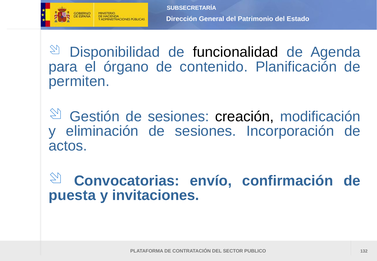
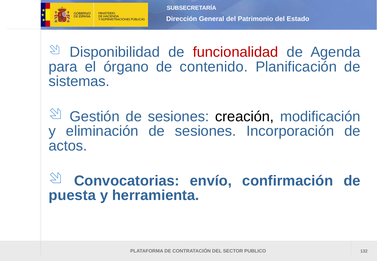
funcionalidad colour: black -> red (236, 52)
permiten: permiten -> sistemas (79, 81)
invitaciones: invitaciones -> herramienta (156, 195)
